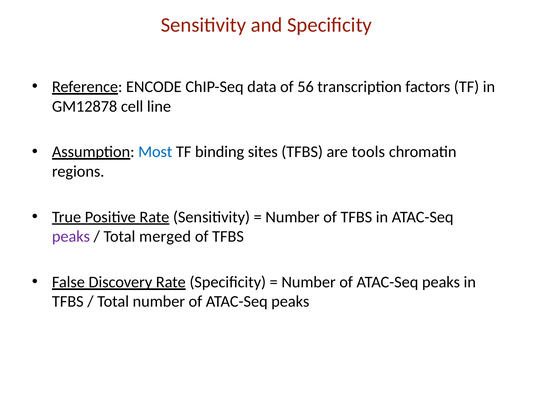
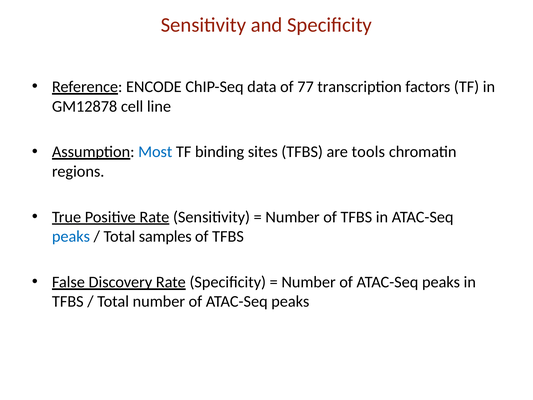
56: 56 -> 77 (306, 87)
peaks colour: purple -> blue (71, 236)
merged: merged -> samples (165, 236)
